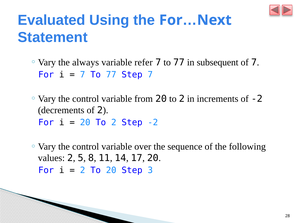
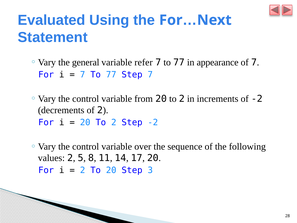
always: always -> general (86, 62)
subsequent: subsequent -> appearance (218, 62)
